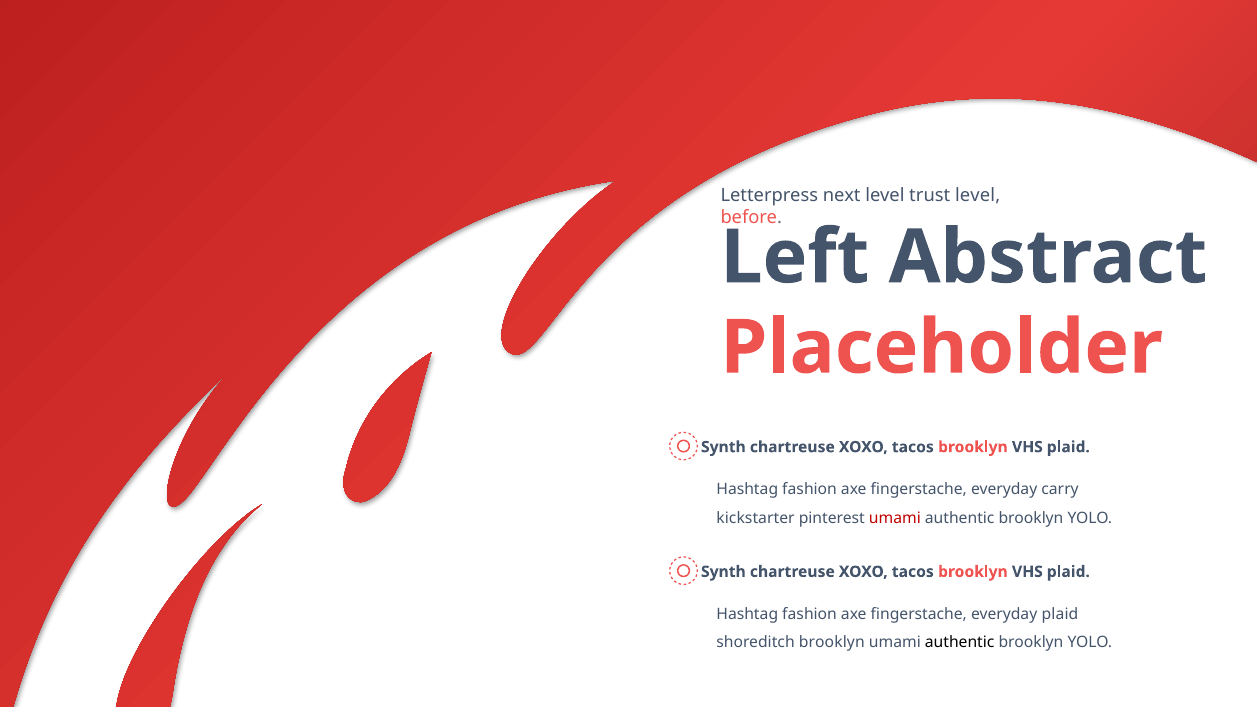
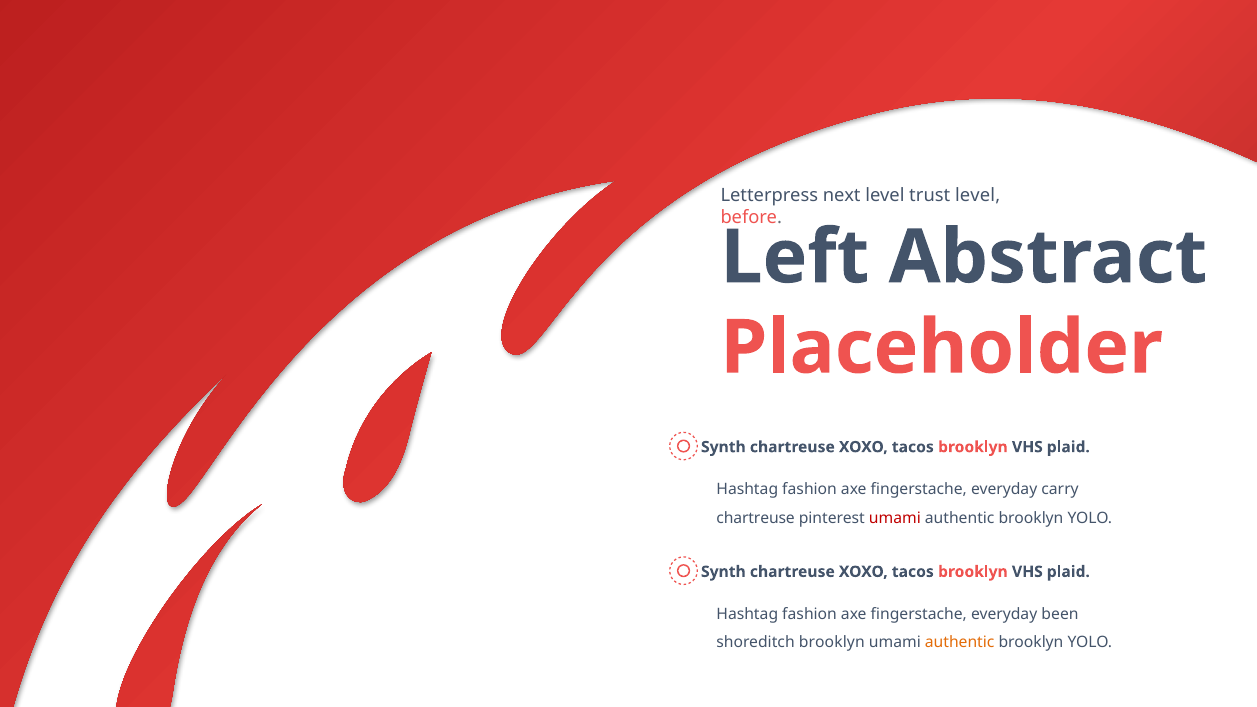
kickstarter: kickstarter -> chartreuse (756, 518)
everyday plaid: plaid -> been (1060, 614)
authentic colour: black -> orange (960, 643)
